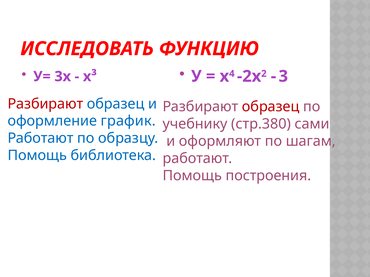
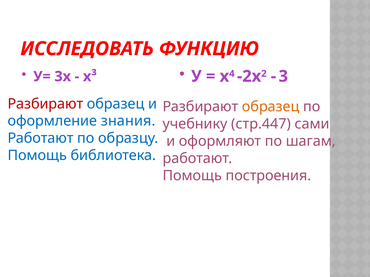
образец colour: red -> orange (271, 107)
график: график -> знания (128, 121)
стр.380: стр.380 -> стр.447 (261, 124)
